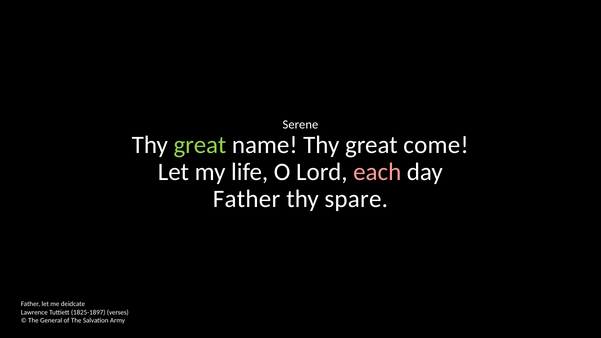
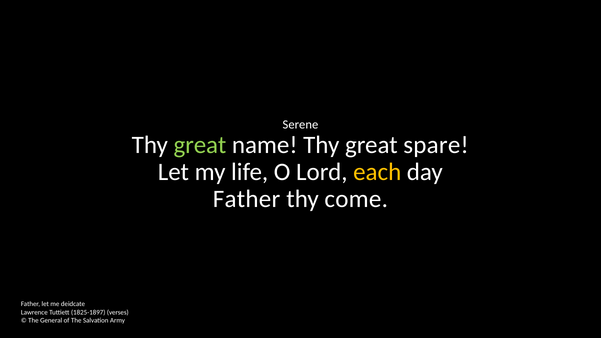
come: come -> spare (436, 145)
each colour: pink -> yellow (377, 172)
spare: spare -> come (356, 199)
